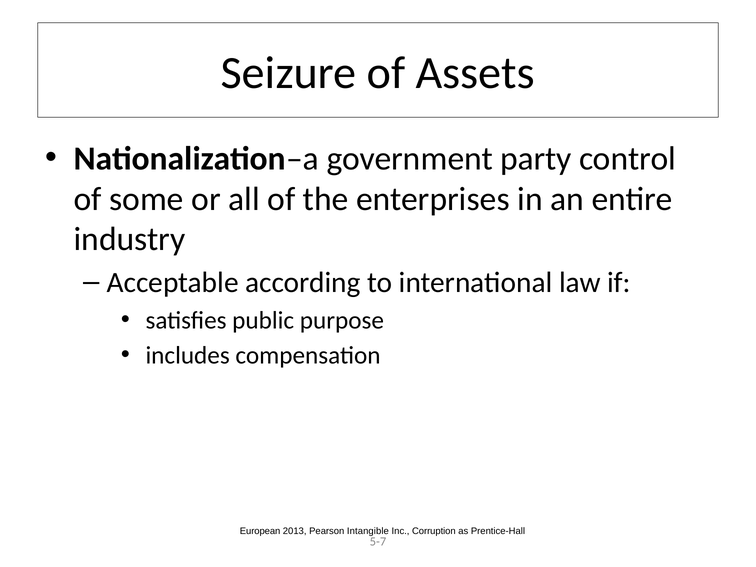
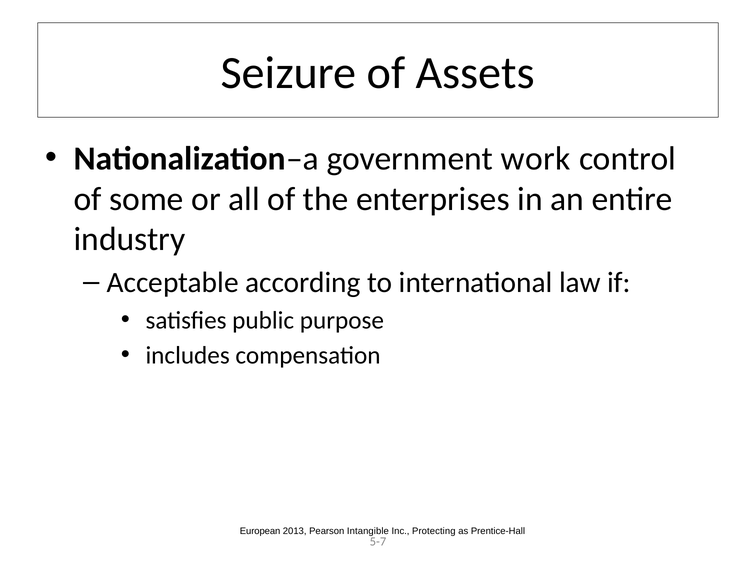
party: party -> work (536, 159)
Corruption: Corruption -> Protecting (434, 531)
